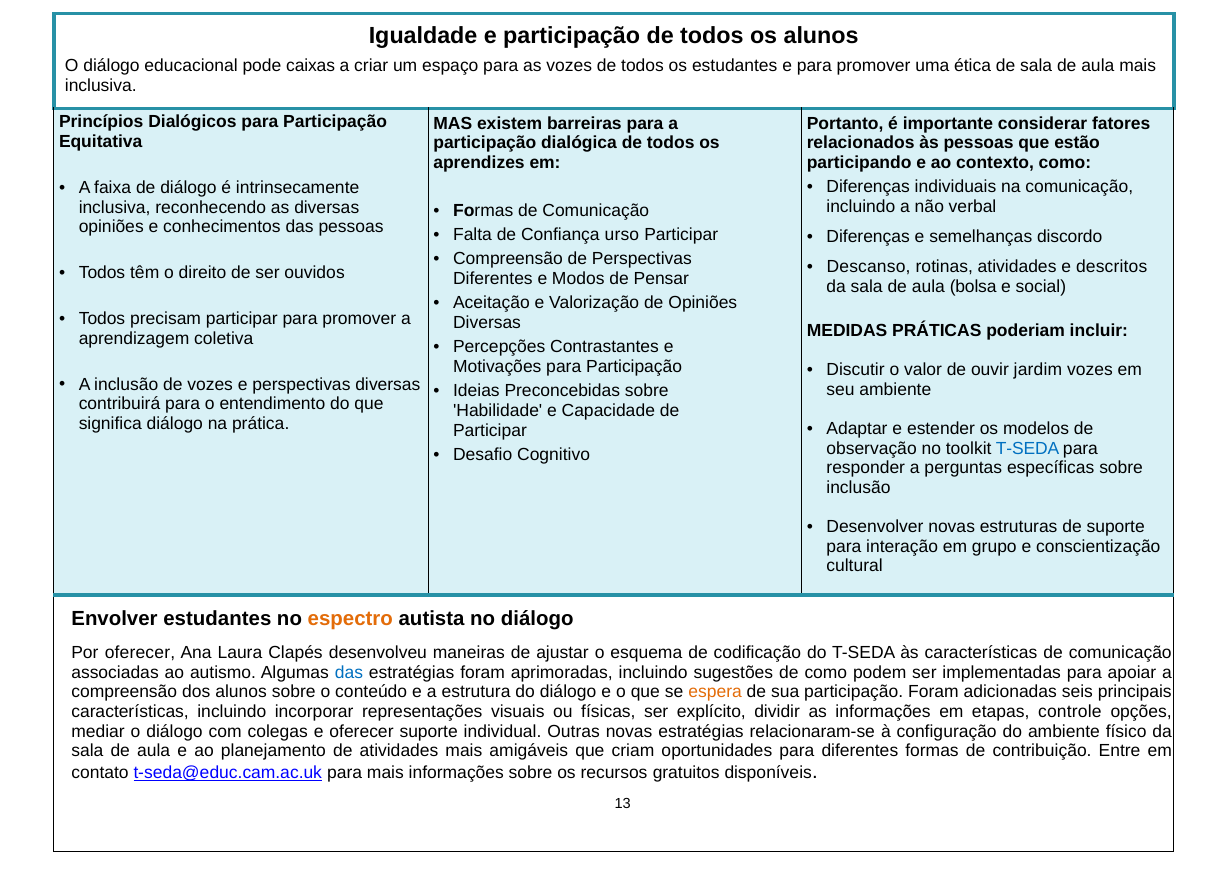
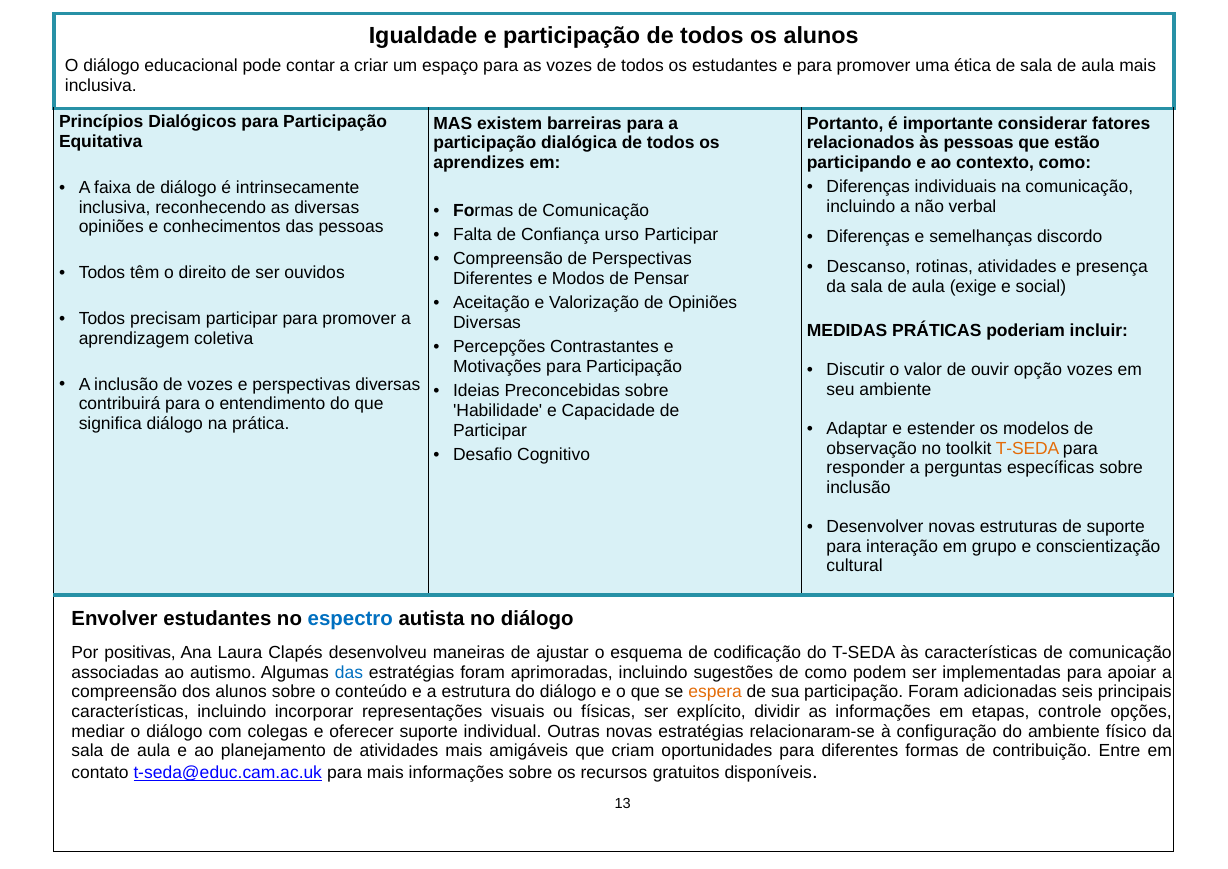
caixas: caixas -> contar (311, 66)
descritos: descritos -> presença (1112, 267)
bolsa: bolsa -> exige (973, 287)
jardim: jardim -> opção (1038, 369)
T-SEDA colour: blue -> orange (1028, 448)
espectro colour: orange -> blue (350, 619)
Por oferecer: oferecer -> positivas (140, 652)
